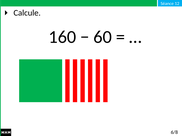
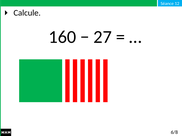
60: 60 -> 27 (103, 37)
